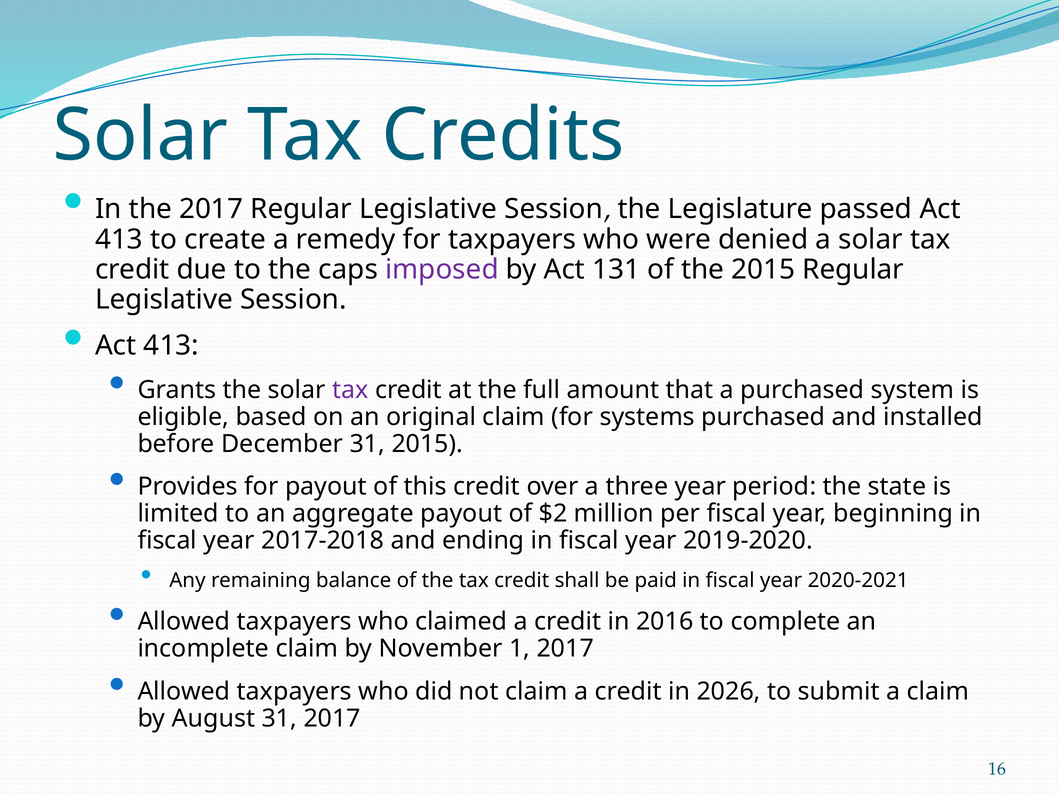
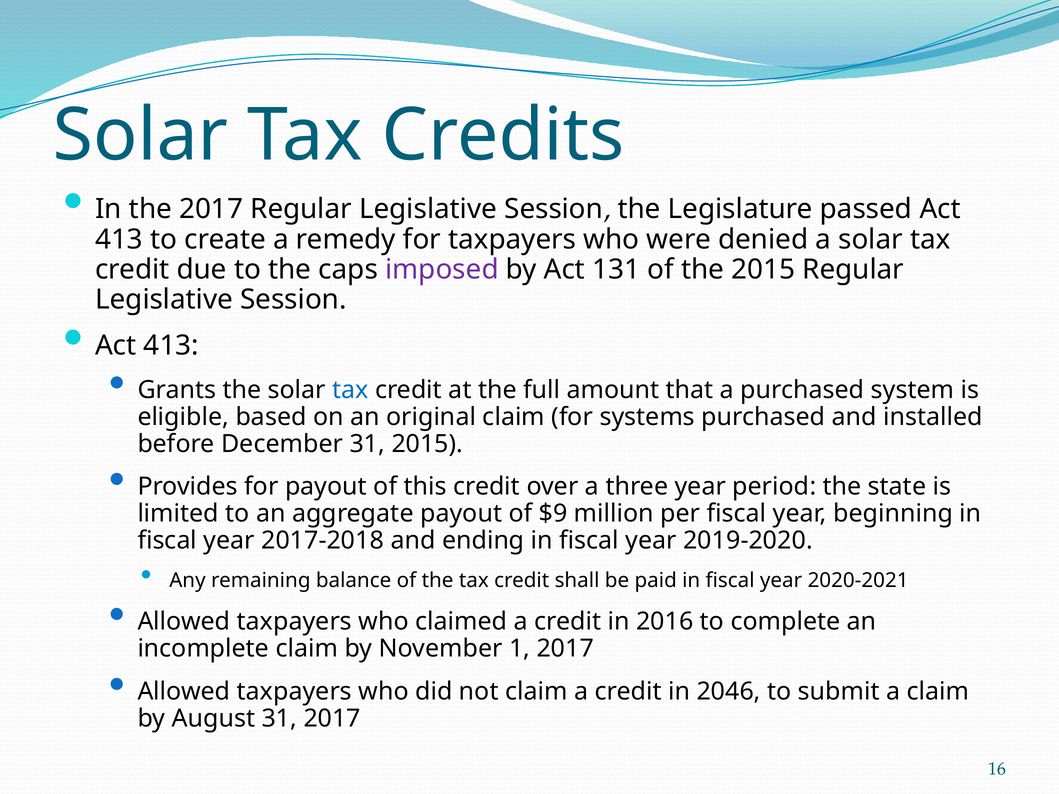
tax colour: purple -> blue (350, 390)
$2: $2 -> $9 (553, 514)
2026: 2026 -> 2046 (729, 692)
